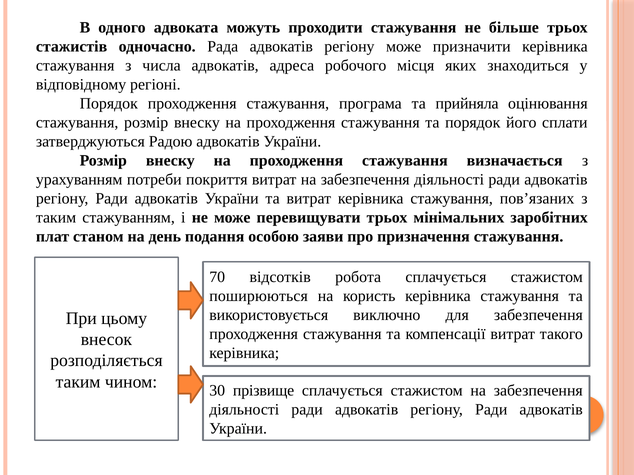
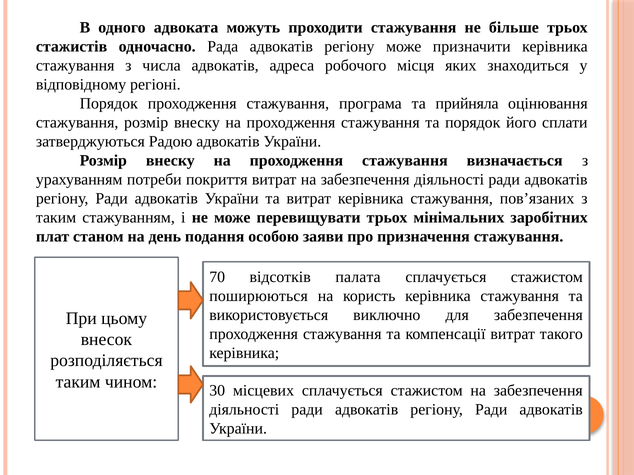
робота: робота -> палата (358, 277)
прізвище: прізвище -> місцевих (263, 391)
